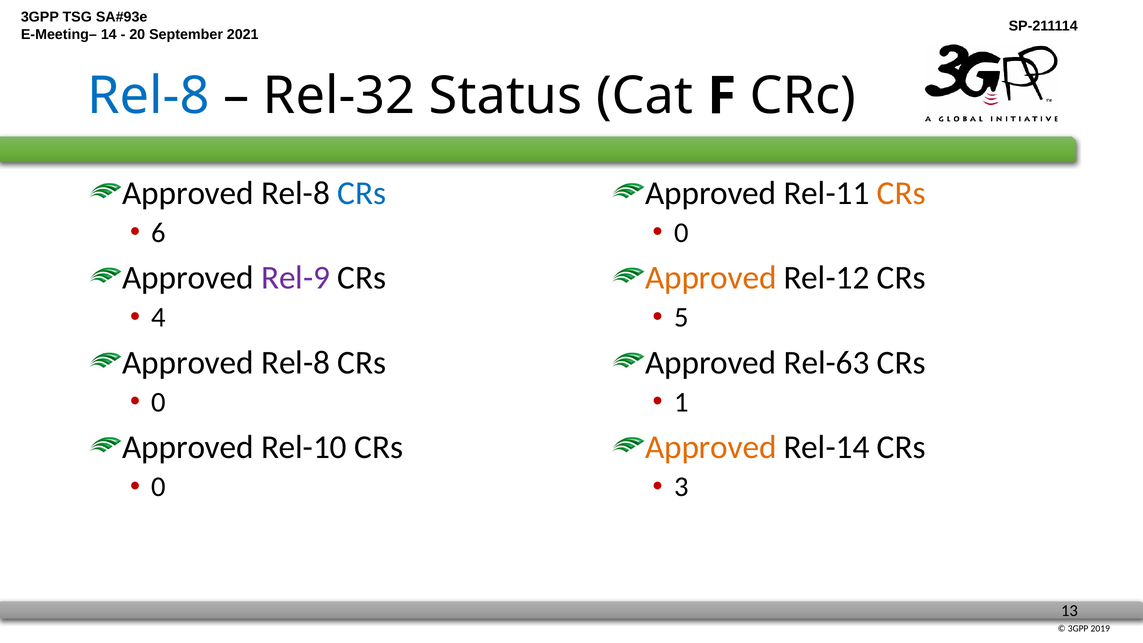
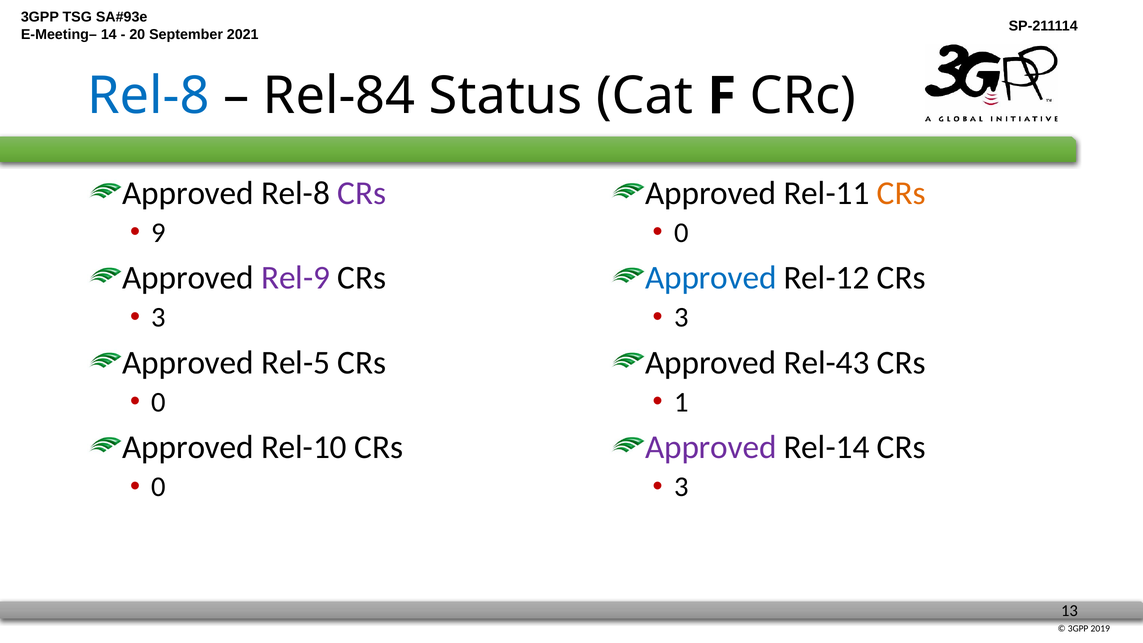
Rel-32: Rel-32 -> Rel-84 (339, 96)
CRs colour: blue -> purple (362, 193)
6: 6 -> 9 (159, 233)
Approved colour: orange -> blue (711, 278)
4: 4 -> 3 (159, 317)
5: 5 -> 3 (681, 317)
Rel-8: Rel-8 -> Rel-5 (296, 363)
Rel-63: Rel-63 -> Rel-43 (827, 363)
Approved colour: orange -> purple (711, 447)
